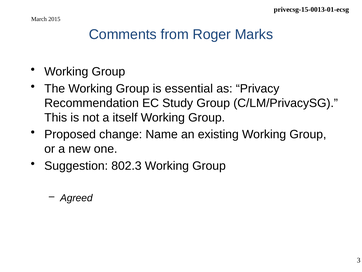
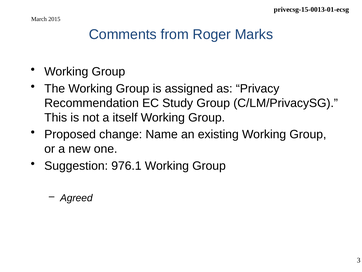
essential: essential -> assigned (189, 88)
802.3: 802.3 -> 976.1 (126, 166)
